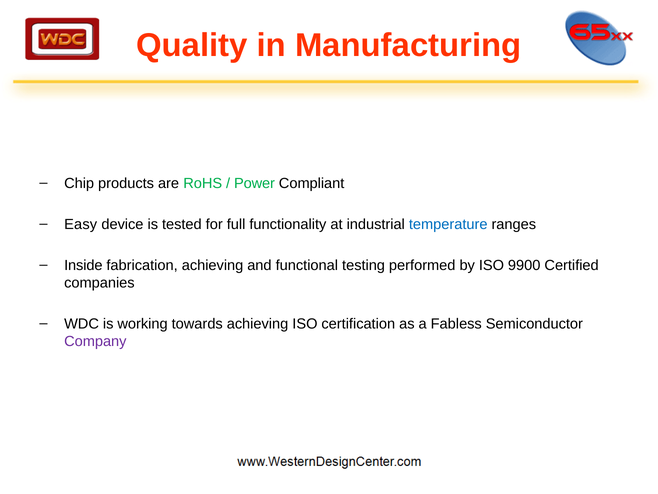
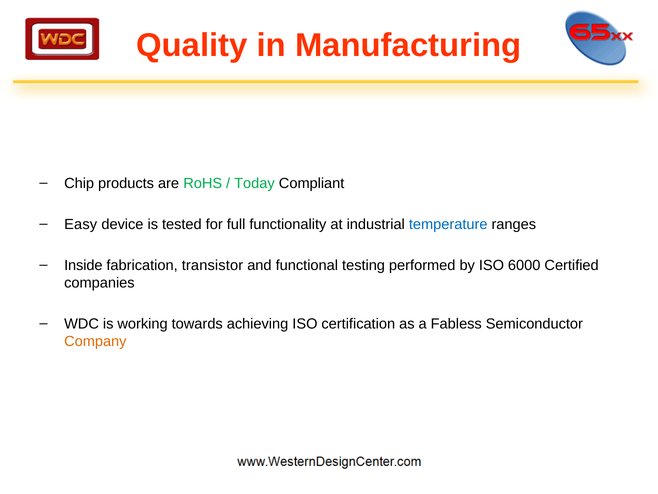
Power: Power -> Today (254, 183)
fabrication achieving: achieving -> transistor (212, 265)
9900: 9900 -> 6000 (524, 265)
Company colour: purple -> orange (95, 341)
